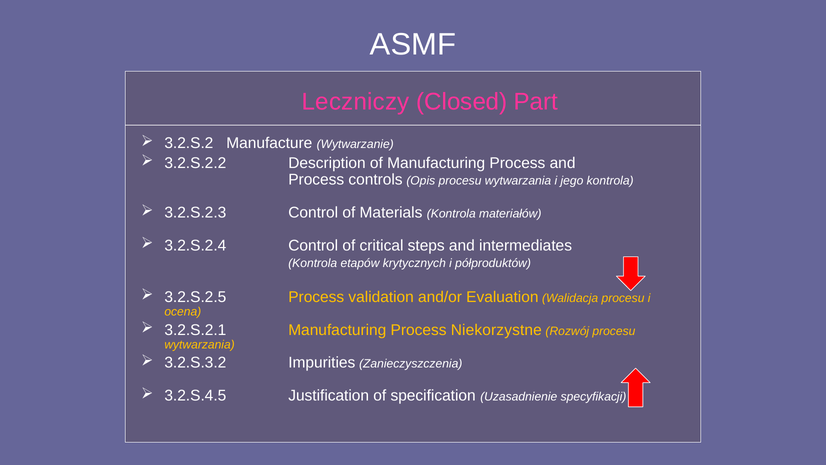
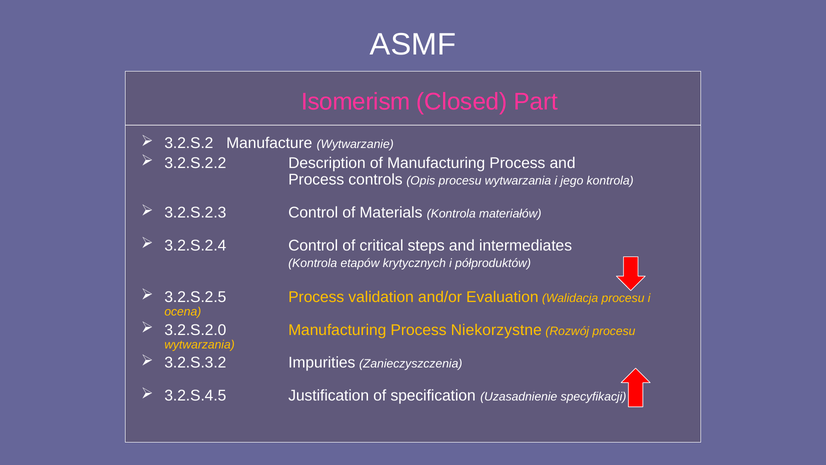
Leczniczy: Leczniczy -> Isomerism (356, 102)
3.2.S.2.1: 3.2.S.2.1 -> 3.2.S.2.0 (195, 330)
